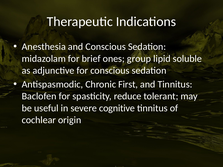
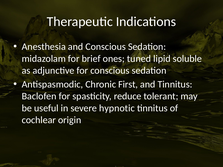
group: group -> tuned (139, 59)
cognitive: cognitive -> hypnotic (117, 108)
